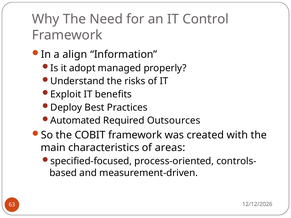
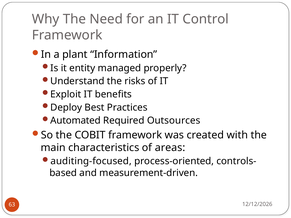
align: align -> plant (75, 55)
adopt: adopt -> entity (82, 68)
specified-focused: specified-focused -> auditing-focused (91, 161)
